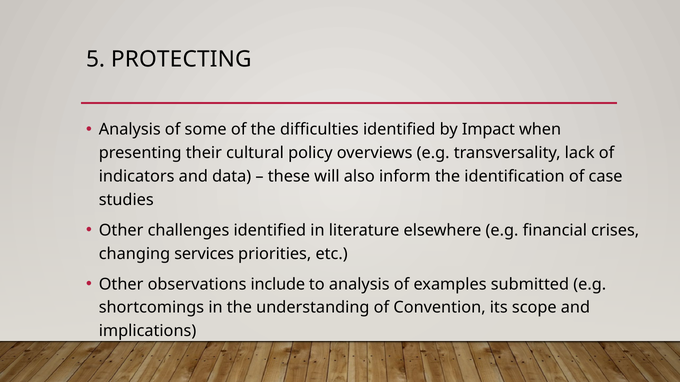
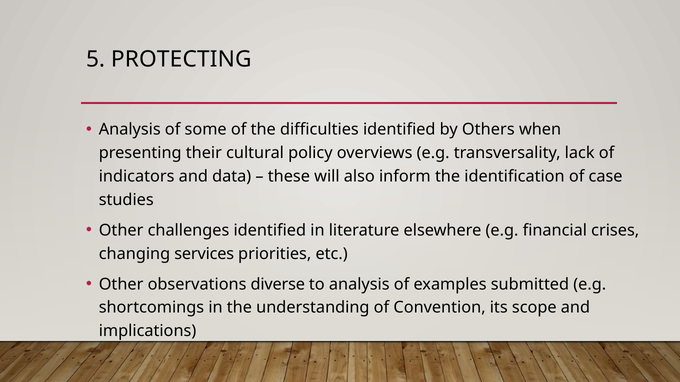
Impact: Impact -> Others (488, 130)
include: include -> diverse (278, 285)
